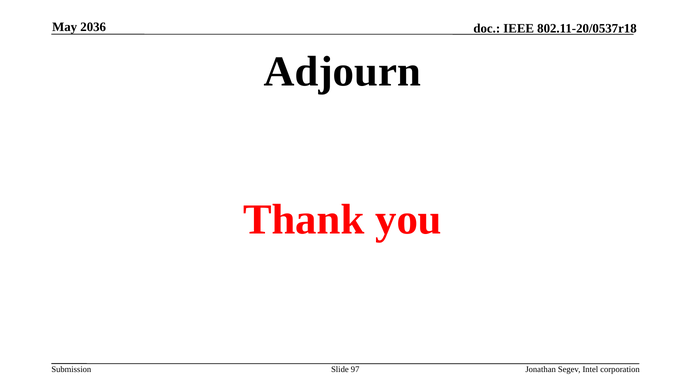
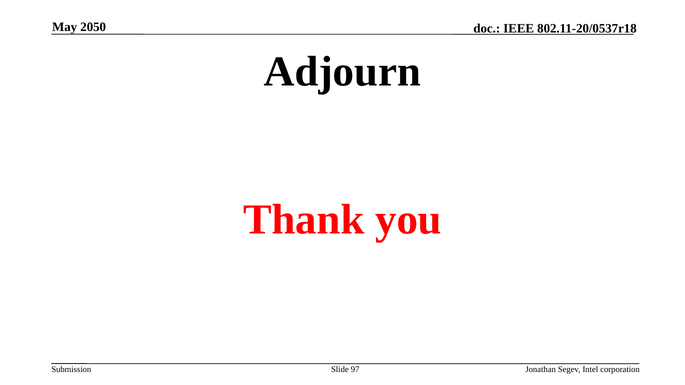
2036: 2036 -> 2050 (93, 27)
